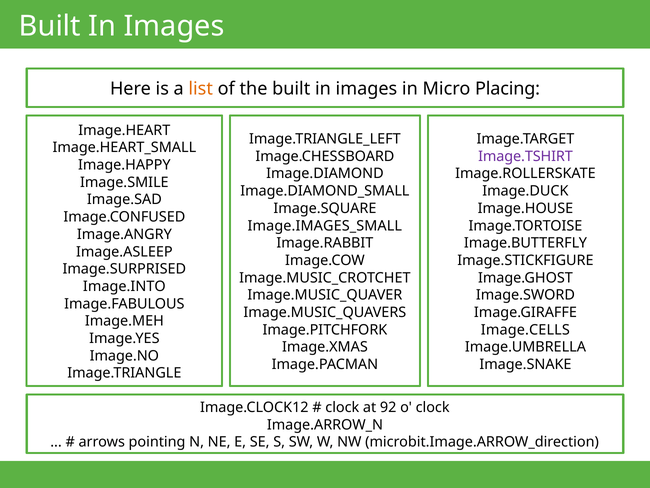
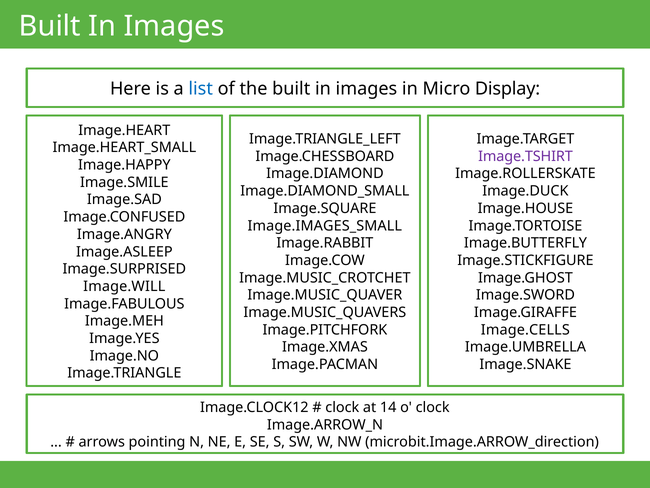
list colour: orange -> blue (201, 89)
Placing: Placing -> Display (508, 89)
Image.INTO: Image.INTO -> Image.WILL (124, 286)
92: 92 -> 14 (388, 407)
